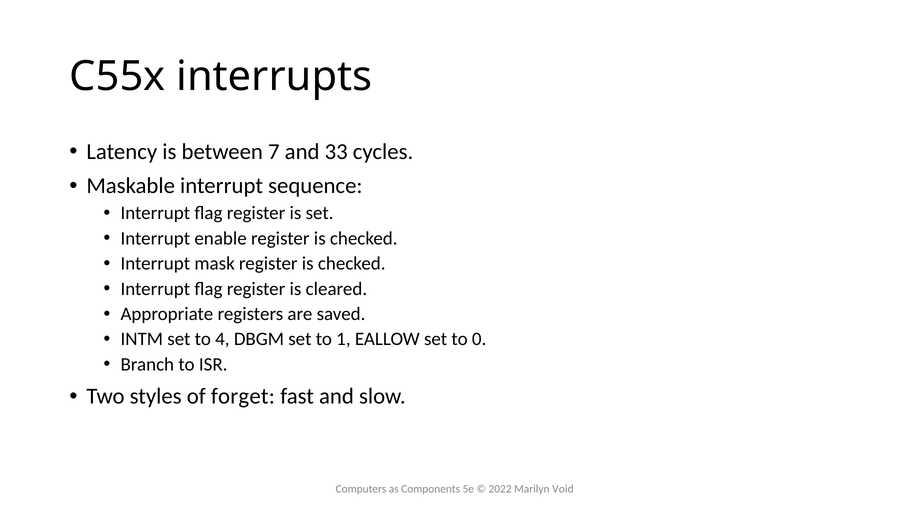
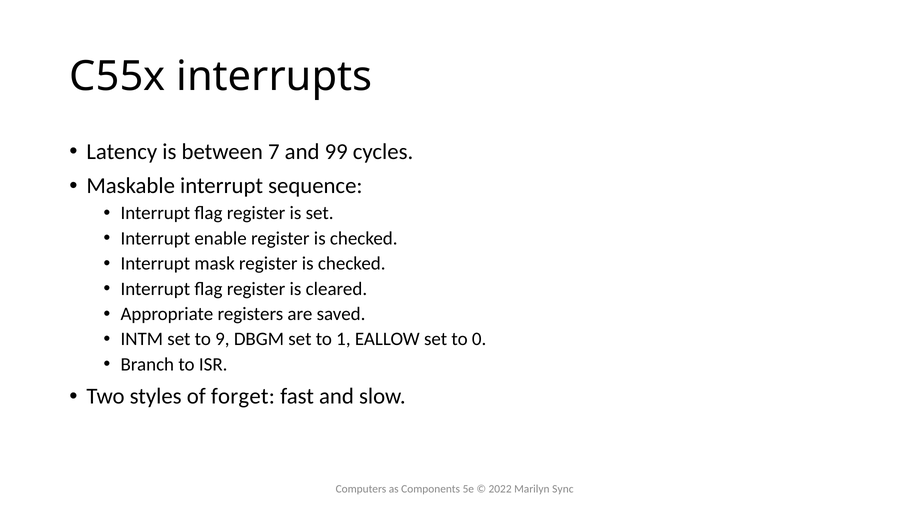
33: 33 -> 99 (336, 152)
4: 4 -> 9 (222, 339)
Void: Void -> Sync (563, 489)
